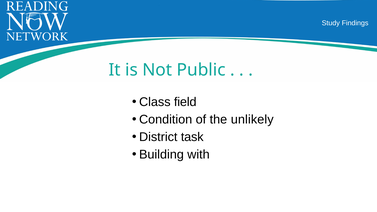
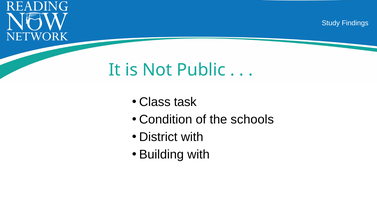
field: field -> task (185, 102)
unlikely: unlikely -> schools (252, 120)
District task: task -> with (192, 137)
